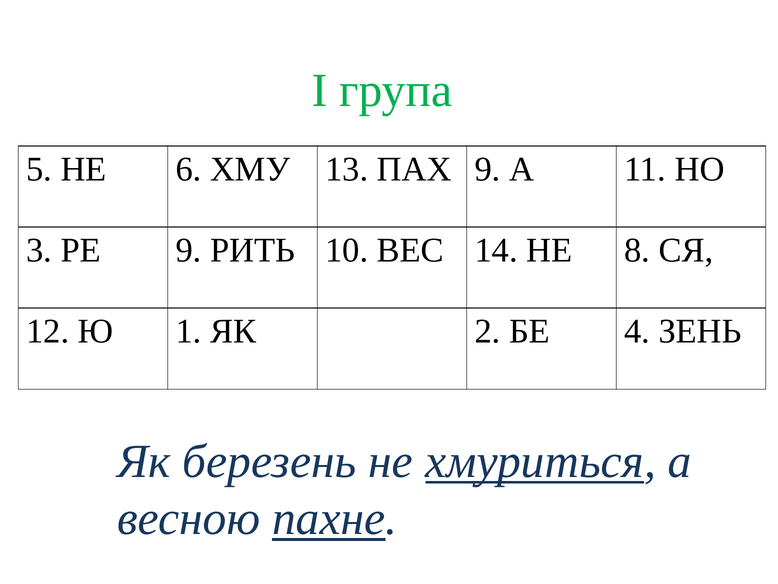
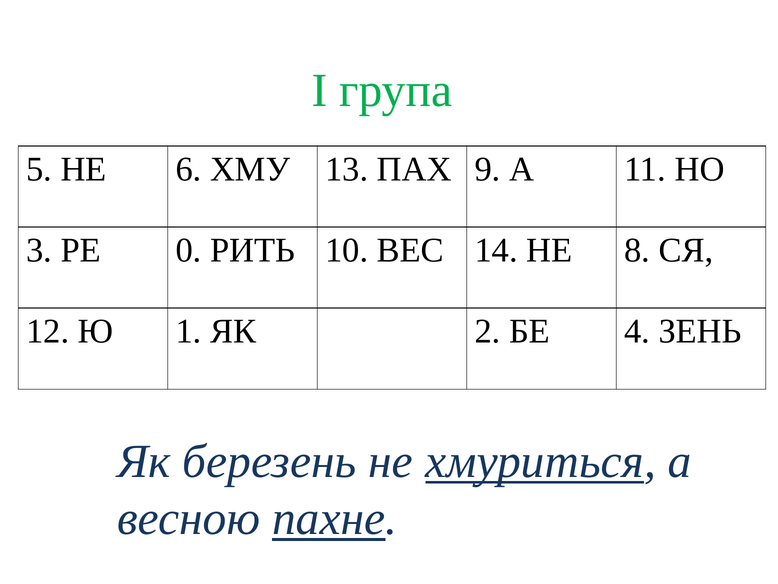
РЕ 9: 9 -> 0 (188, 250)
